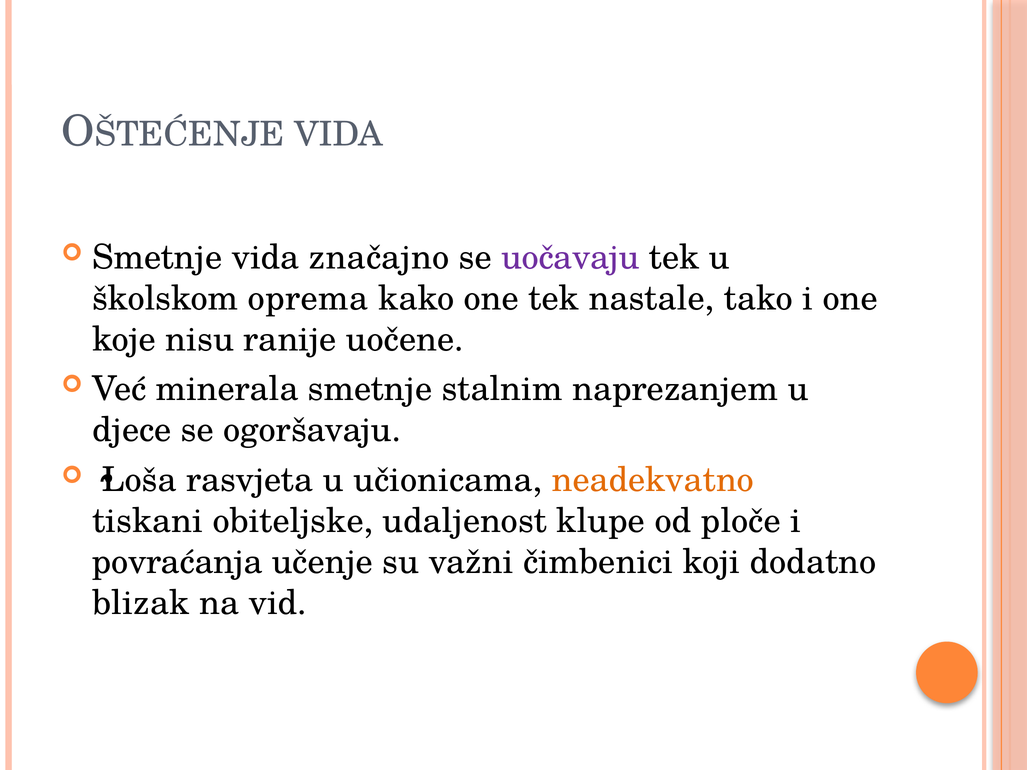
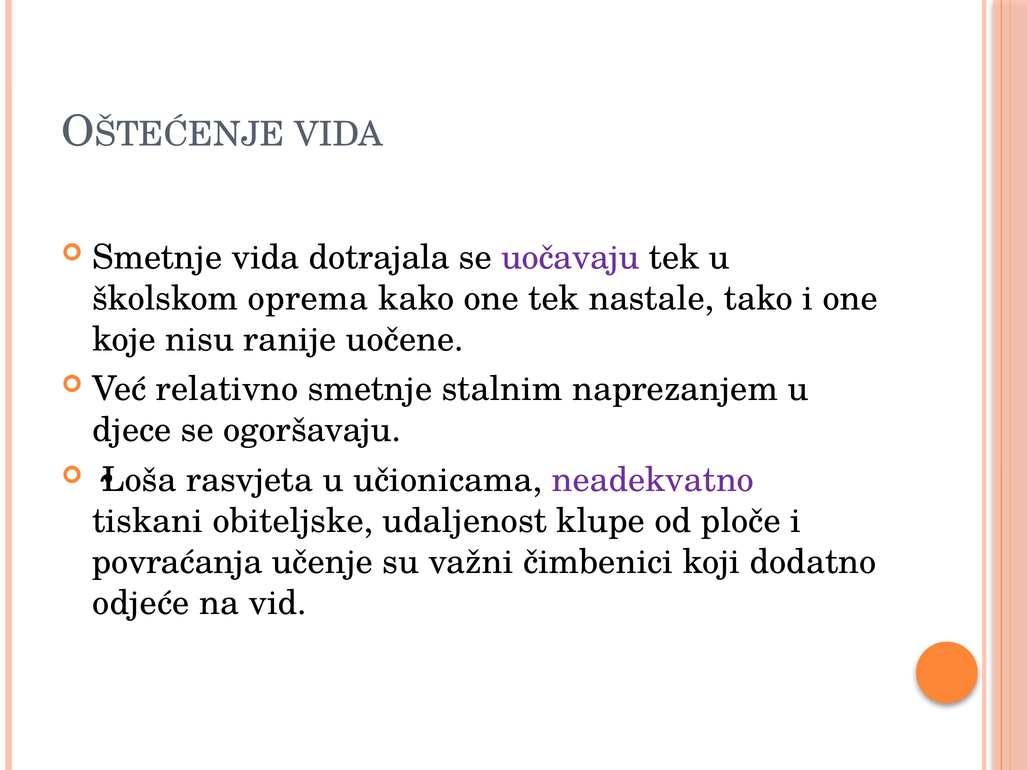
značajno: značajno -> dotrajala (379, 257)
minerala: minerala -> relativno (227, 389)
neadekvatno colour: orange -> purple (653, 480)
blizak: blizak -> odjeće (141, 603)
